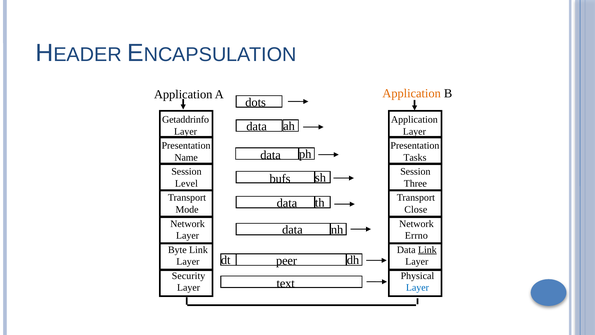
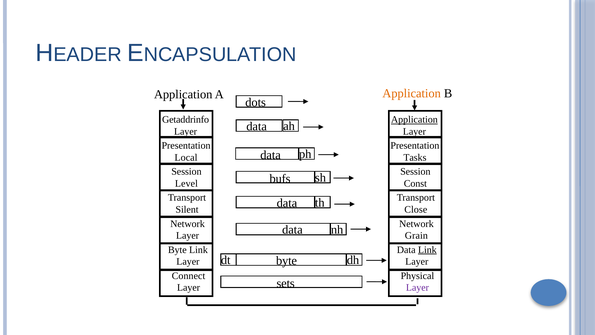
Application underline: none -> present (414, 120)
Name: Name -> Local (186, 157)
Three: Three -> Const (415, 183)
Mode: Mode -> Silent (187, 209)
Errno: Errno -> Grain (416, 235)
peer: peer -> byte (287, 260)
Security: Security -> Connect (189, 276)
text: text -> sets (286, 283)
Layer colour: blue -> purple (417, 287)
